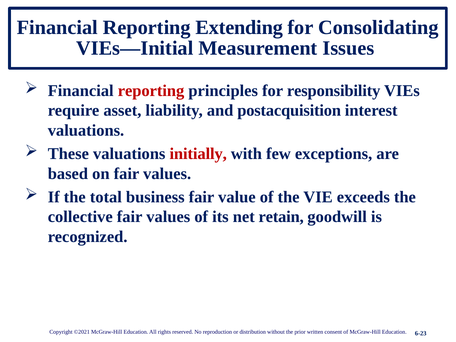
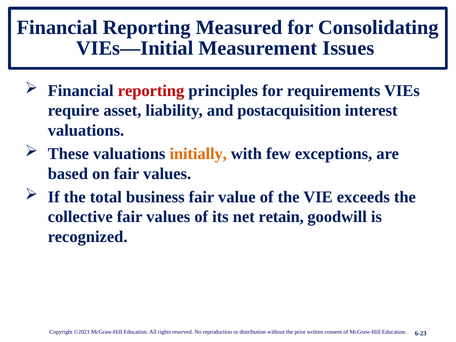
Extending: Extending -> Measured (239, 27)
responsibility: responsibility -> requirements (334, 91)
initially colour: red -> orange (198, 154)
